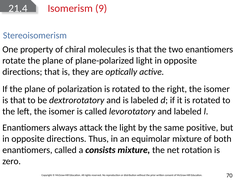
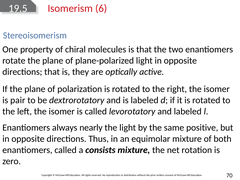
21.4: 21.4 -> 19.5 (18, 8)
9: 9 -> 6 (101, 8)
that: that -> pair (18, 100)
attack: attack -> nearly (91, 128)
